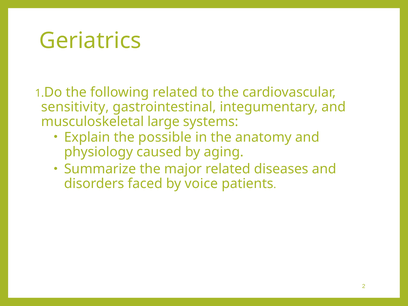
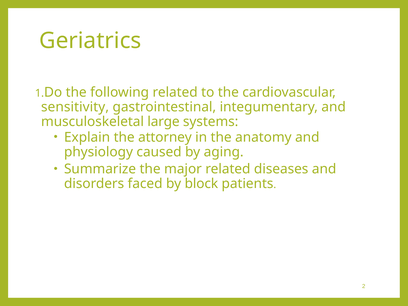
possible: possible -> attorney (165, 137)
voice: voice -> block (201, 184)
